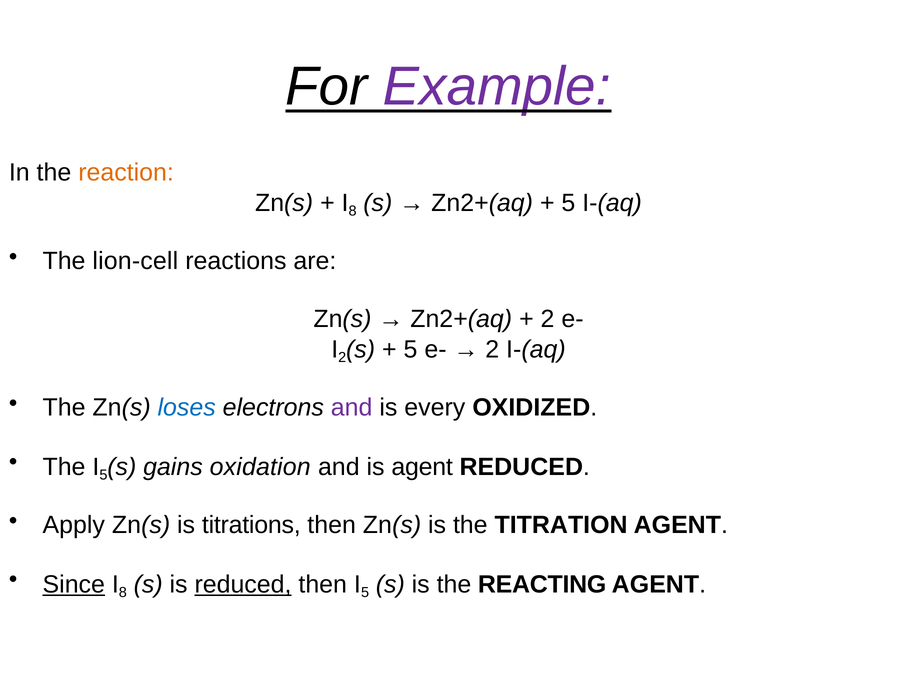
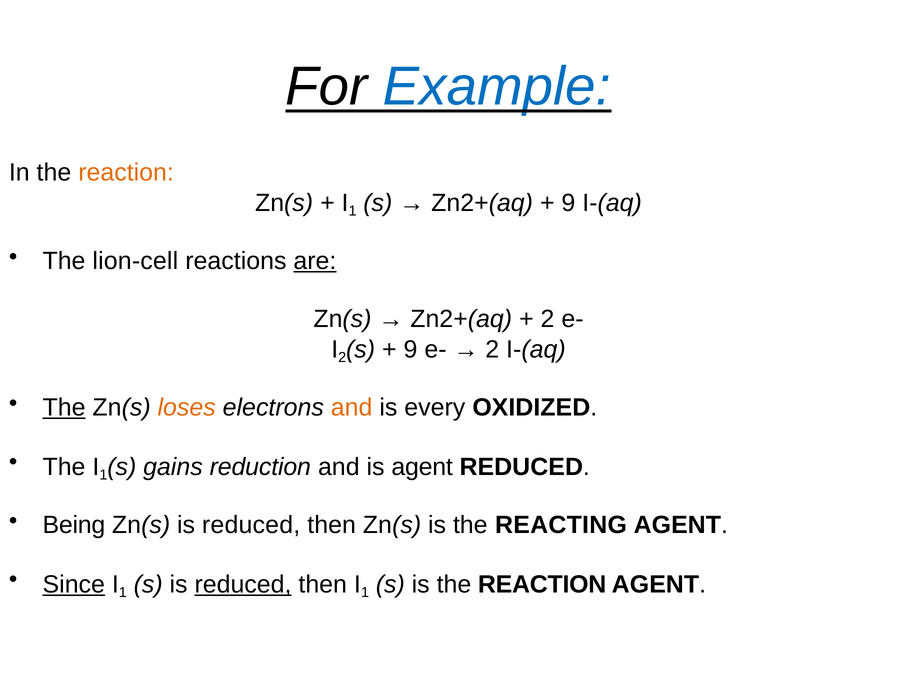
Example colour: purple -> blue (497, 87)
8: 8 -> 1 (353, 211)
5: 5 -> 9 (568, 203)
are underline: none -> present (315, 261)
5: 5 -> 9 (410, 349)
The underline: none -> present (64, 407)
loses colour: blue -> orange (187, 407)
and colour: purple -> orange (352, 407)
5: 5 -> 1 (103, 475)
oxidation: oxidation -> reduction (260, 467)
Apply: Apply -> Being (74, 525)
Zn(s is titrations: titrations -> reduced (251, 525)
TITRATION: TITRATION -> REACTING (561, 525)
8: 8 -> 1 (123, 592)
5: 5 -> 1 (365, 592)
is the REACTING: REACTING -> REACTION (542, 584)
